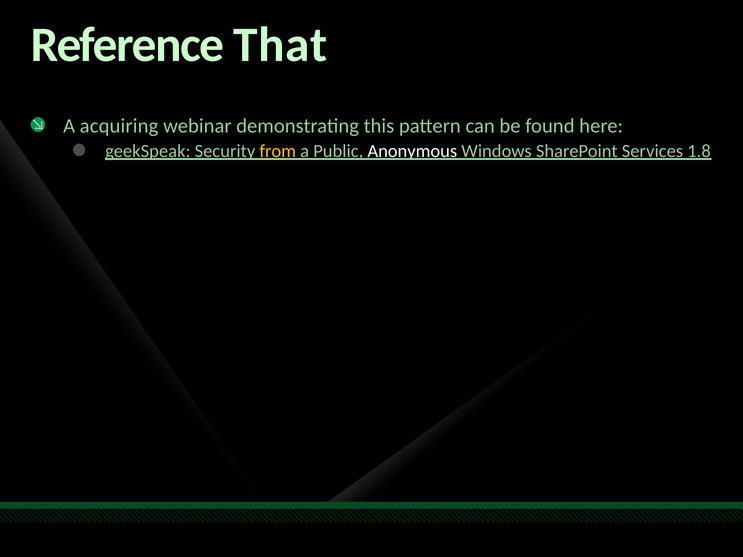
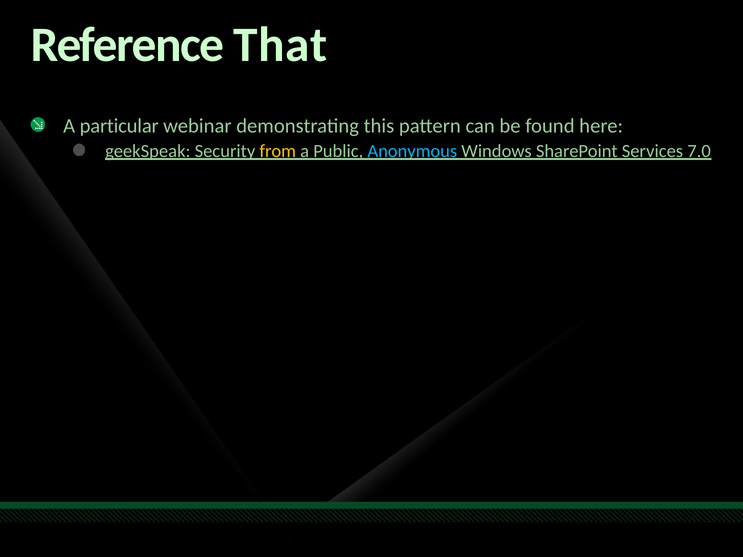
acquiring: acquiring -> particular (119, 126)
Anonymous colour: white -> light blue (412, 151)
1.8: 1.8 -> 7.0 (699, 151)
